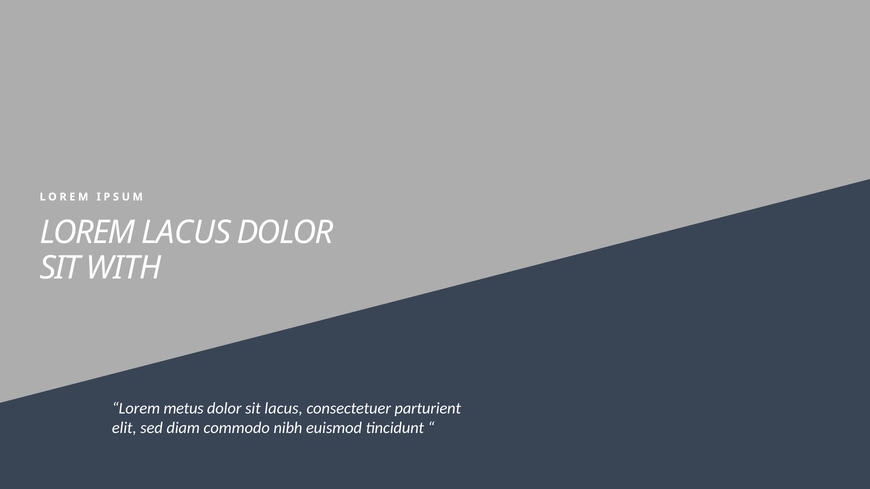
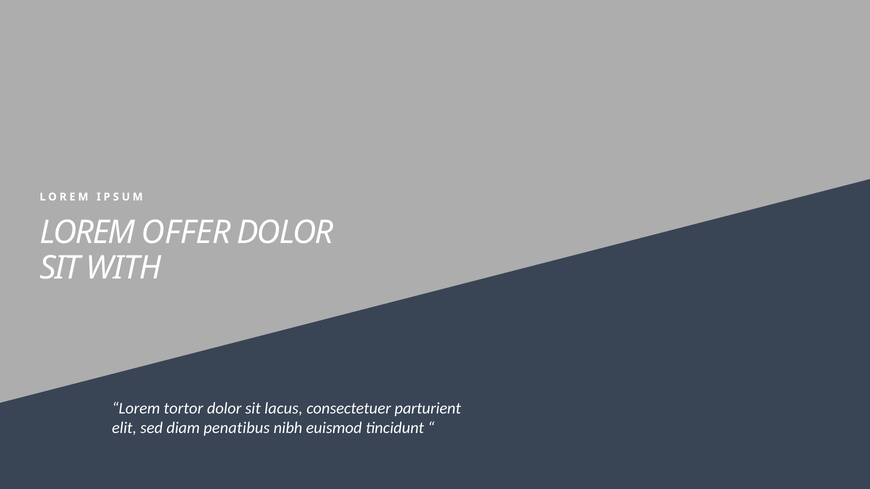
LOREM LACUS: LACUS -> OFFER (186, 233)
metus: metus -> tortor (183, 409)
commodo: commodo -> penatibus (237, 428)
